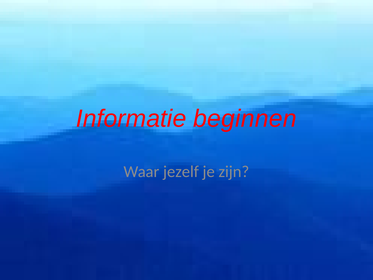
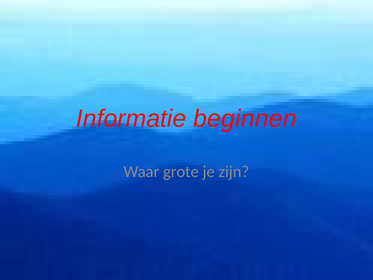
jezelf: jezelf -> grote (181, 171)
